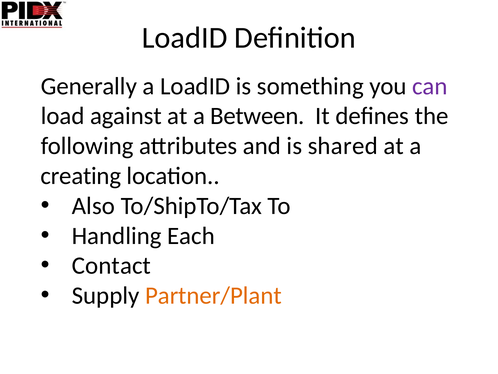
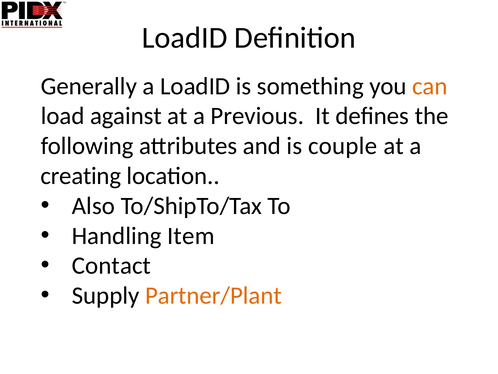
can colour: purple -> orange (430, 86)
Between: Between -> Previous (257, 116)
shared: shared -> couple (343, 146)
Each: Each -> Item (191, 235)
